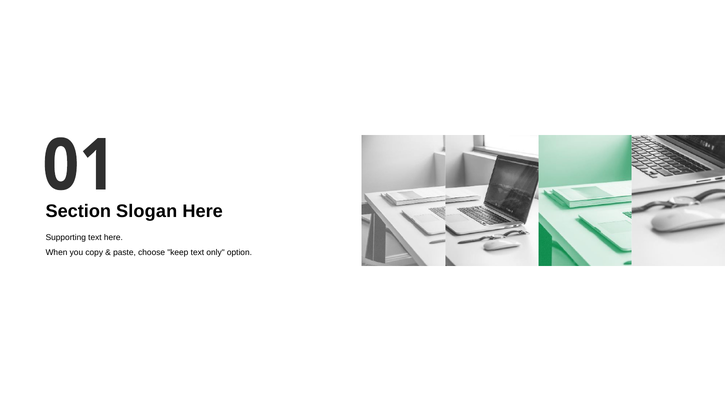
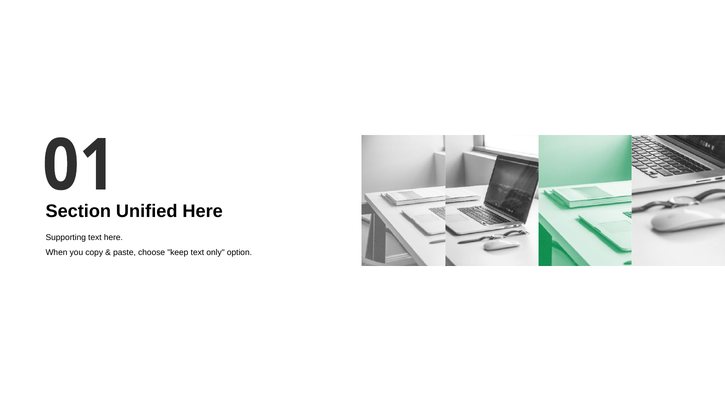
Slogan: Slogan -> Unified (147, 211)
